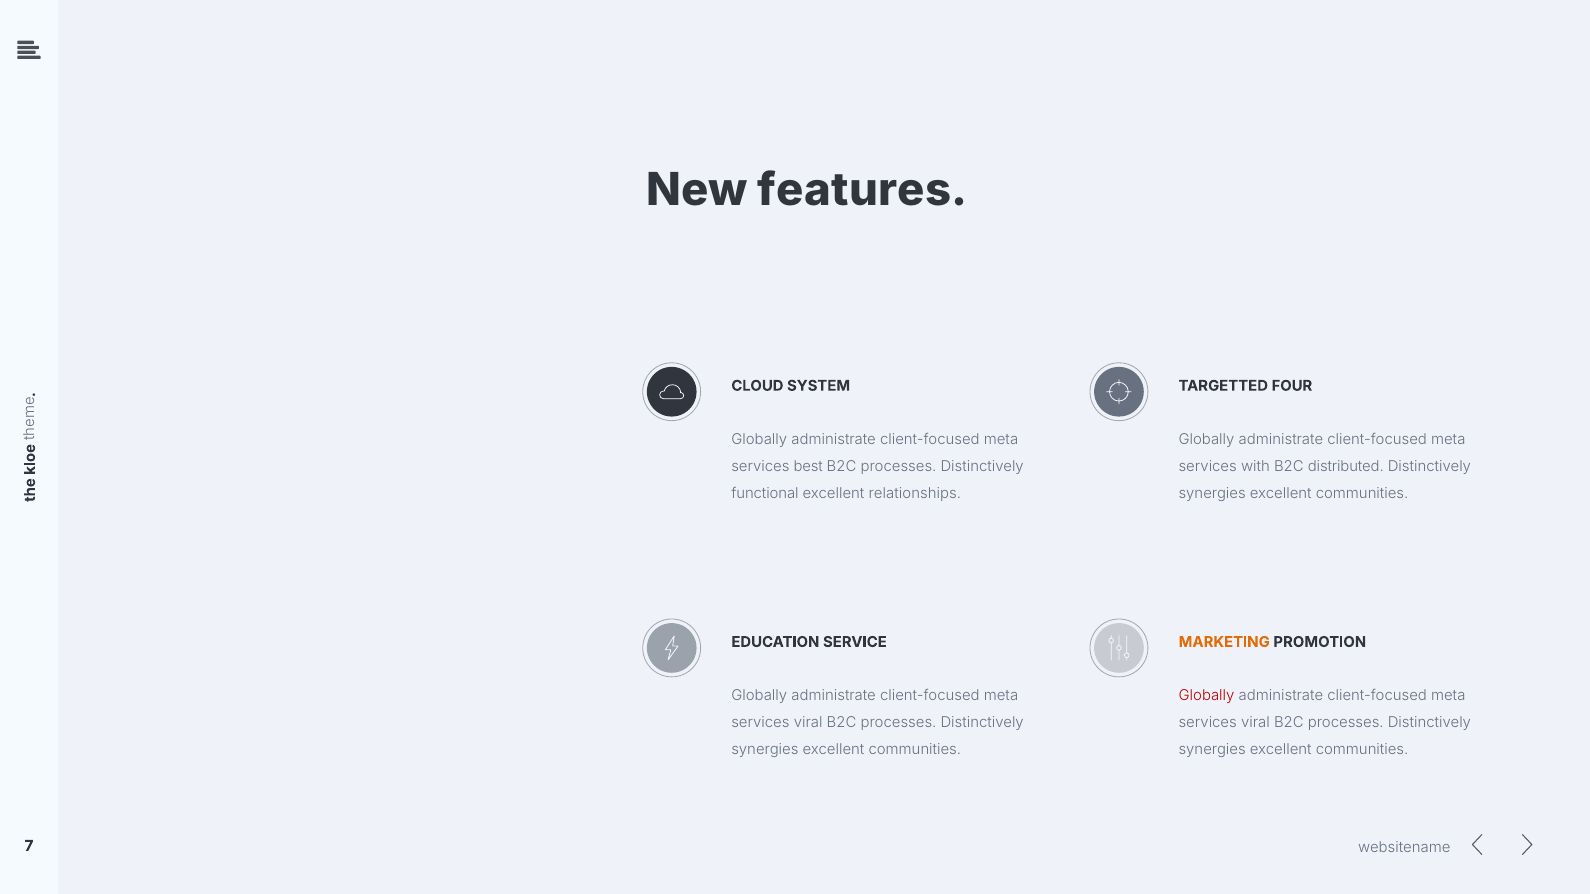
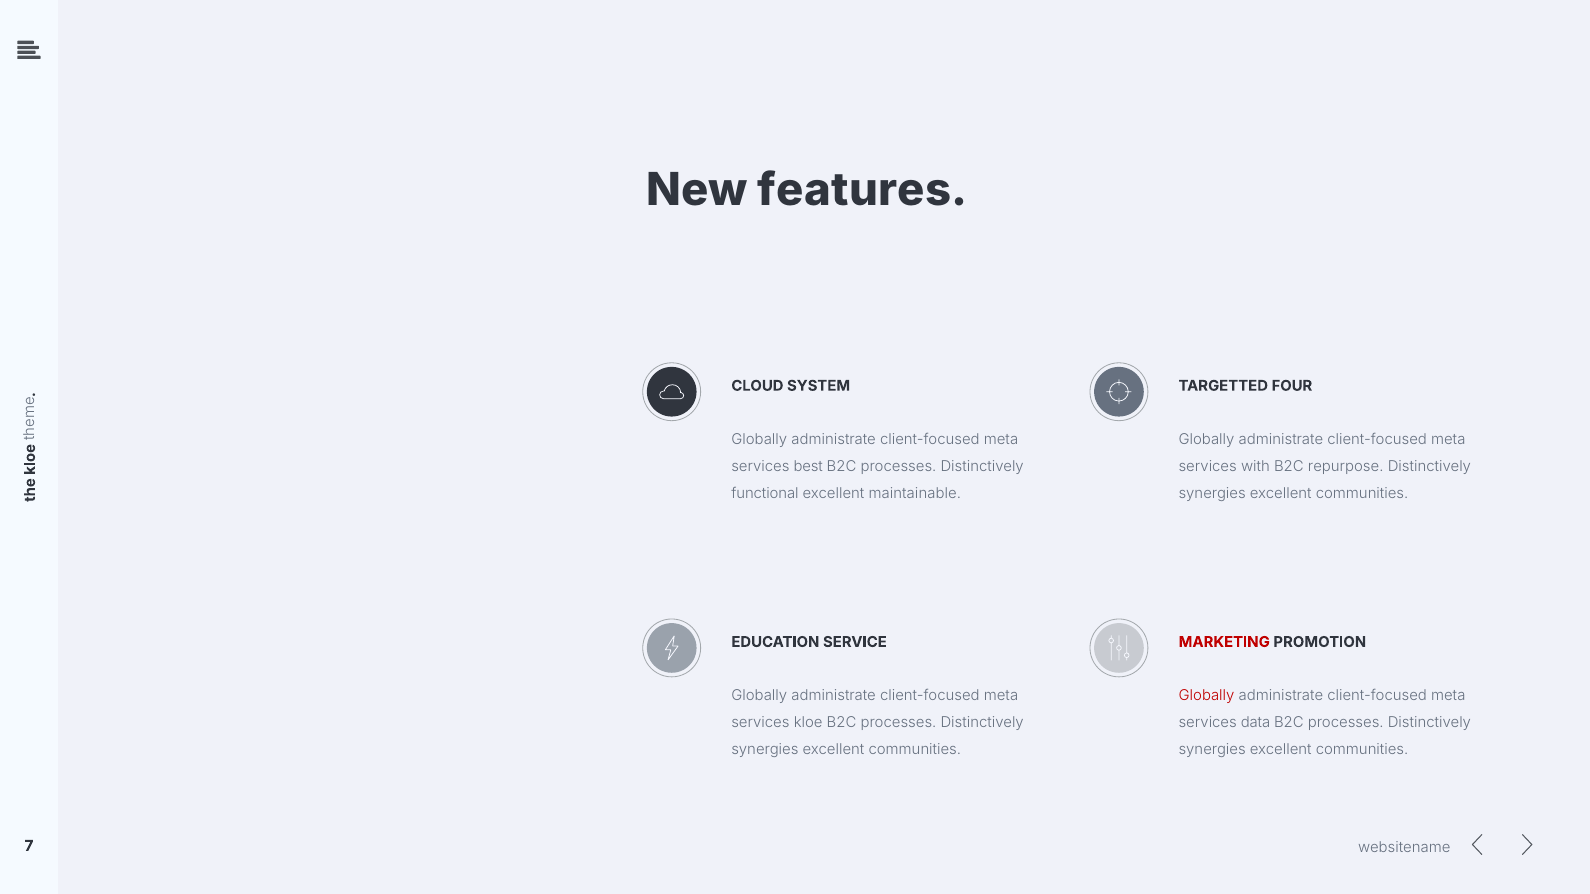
distributed: distributed -> repurpose (1346, 466)
relationships: relationships -> maintainable (915, 493)
MARKETING colour: orange -> red (1224, 642)
viral: viral -> kloe (808, 723)
viral: viral -> data (1256, 723)
